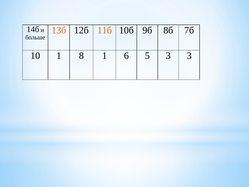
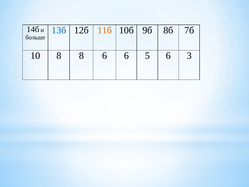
13б colour: orange -> blue (59, 30)
10 1: 1 -> 8 (59, 56)
8 1: 1 -> 6 (105, 56)
5 3: 3 -> 6 (168, 56)
